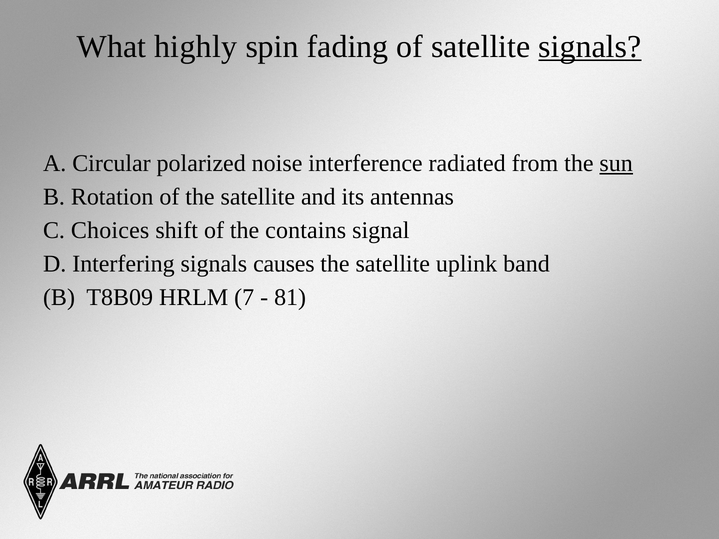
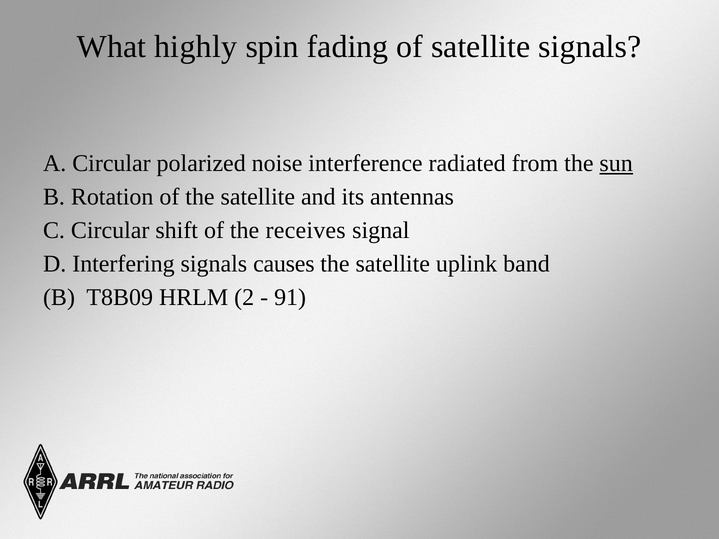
signals underline: present -> none (590, 47)
C Choices: Choices -> Circular (110, 230)
contains: contains -> receives (306, 230)
7: 7 -> 2 (244, 298)
81: 81 -> 91 (290, 298)
